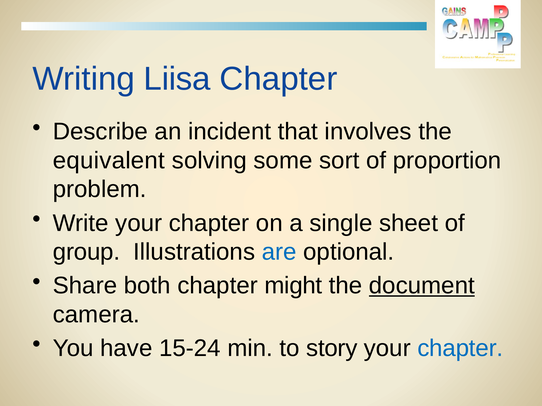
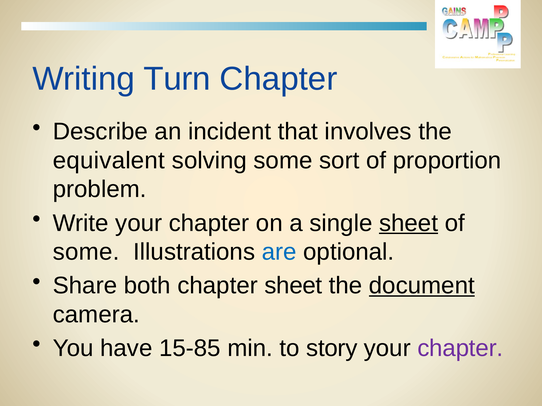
Liisa: Liisa -> Turn (177, 79)
sheet underline: none -> present (409, 223)
group: group -> some (86, 252)
chapter might: might -> sheet (293, 286)
15-24: 15-24 -> 15-85 (190, 349)
chapter colour: blue -> purple (460, 349)
